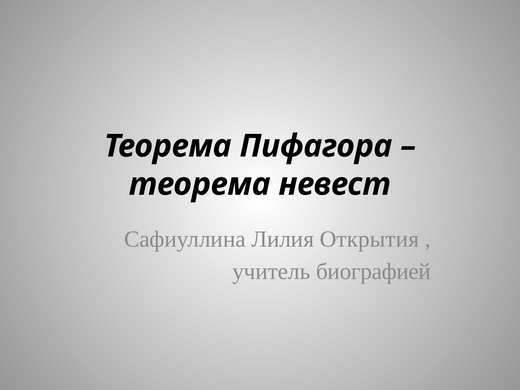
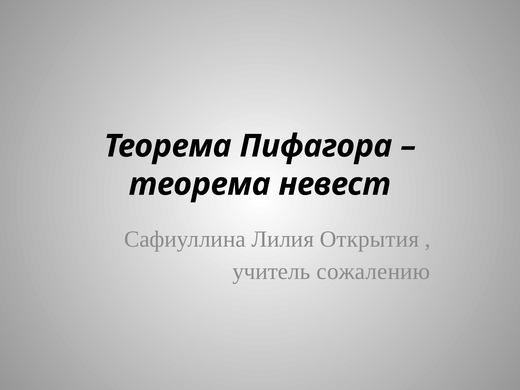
биографией: биографией -> сожалению (373, 271)
